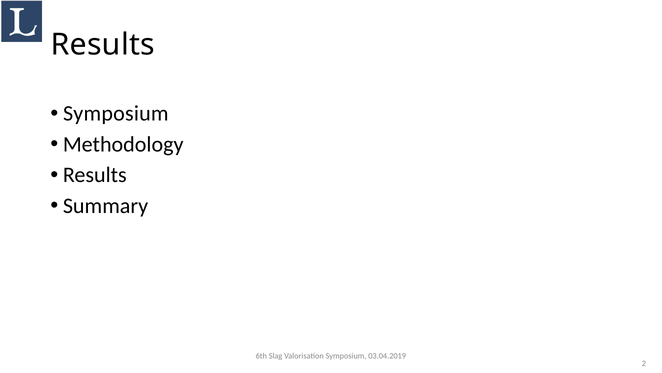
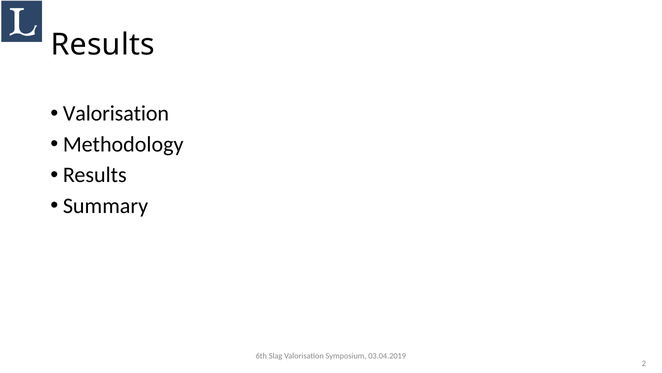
Symposium: Symposium -> Valorisation (116, 113)
